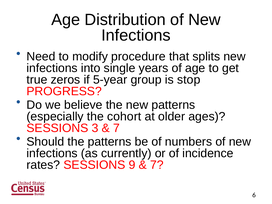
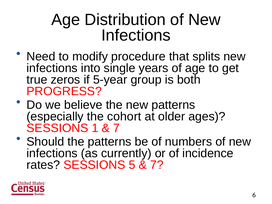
stop: stop -> both (189, 80)
3: 3 -> 1 (95, 128)
9: 9 -> 5 (132, 165)
